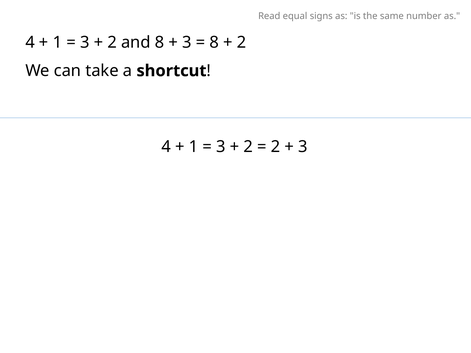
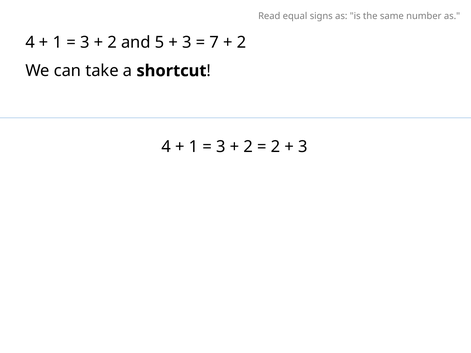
and 8: 8 -> 5 (160, 42)
8: 8 -> 7 (214, 42)
